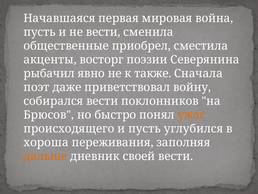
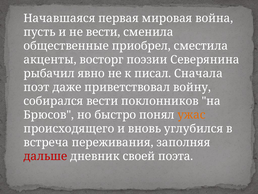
также: также -> писал (153, 73)
и пусть: пусть -> вновь (144, 128)
хороша: хороша -> встреча (46, 142)
дальше colour: orange -> red (45, 156)
своей вести: вести -> поэта (176, 156)
